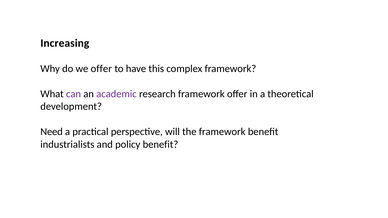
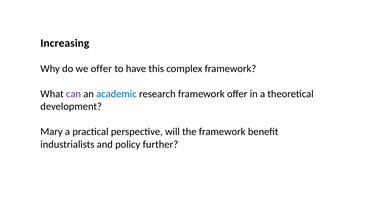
academic colour: purple -> blue (116, 94)
Need: Need -> Mary (52, 132)
policy benefit: benefit -> further (160, 144)
